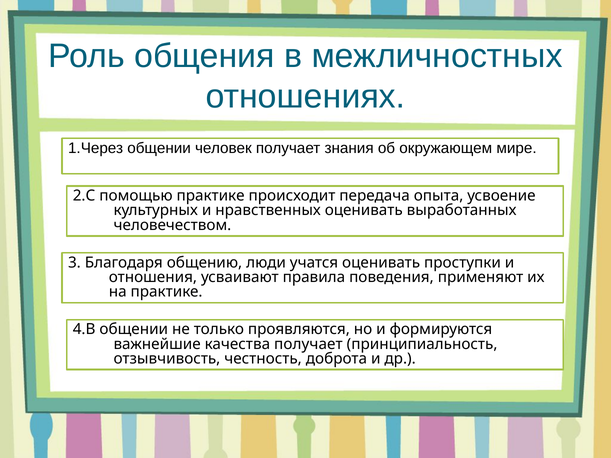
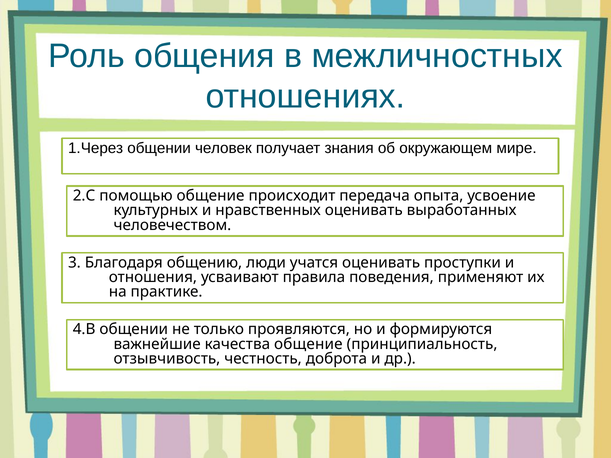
помощью практике: практике -> общение (211, 196)
качества получает: получает -> общение (308, 344)
